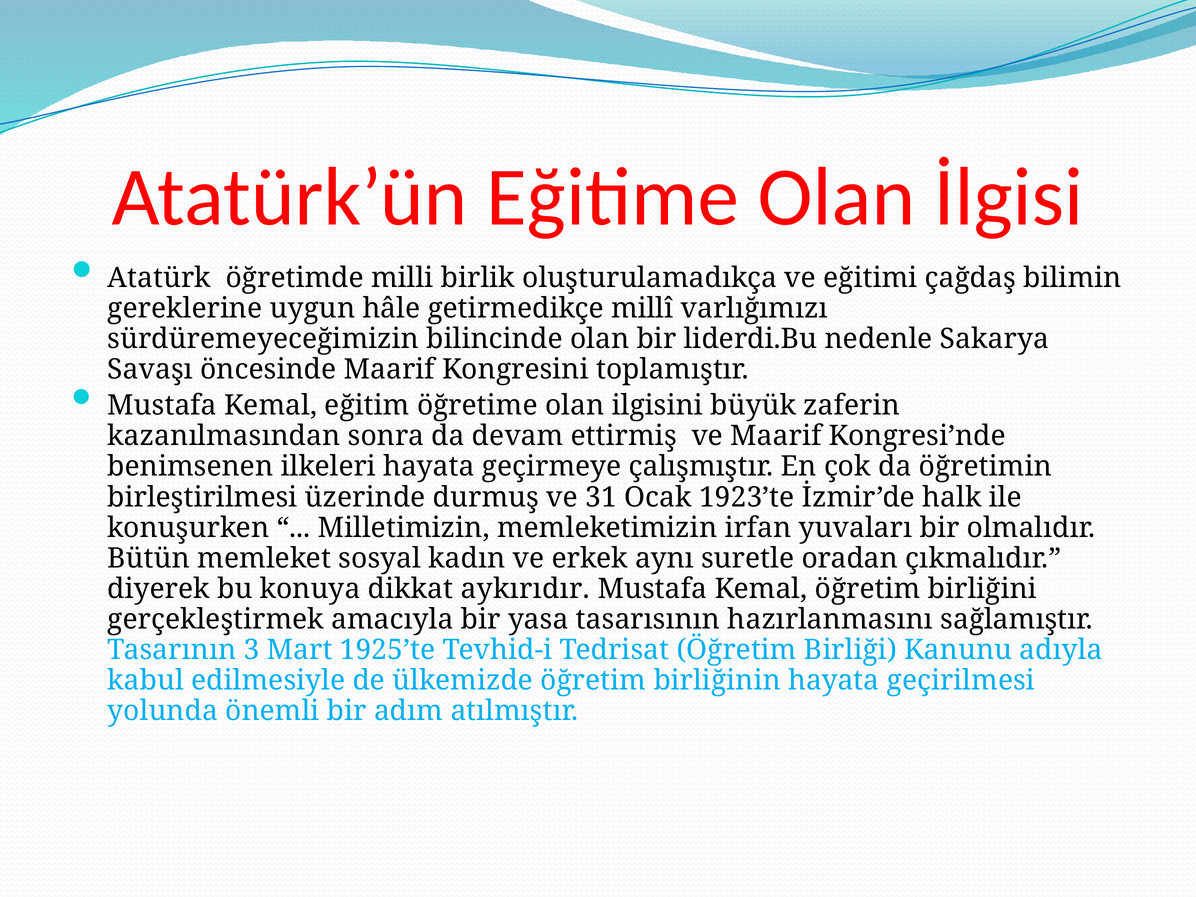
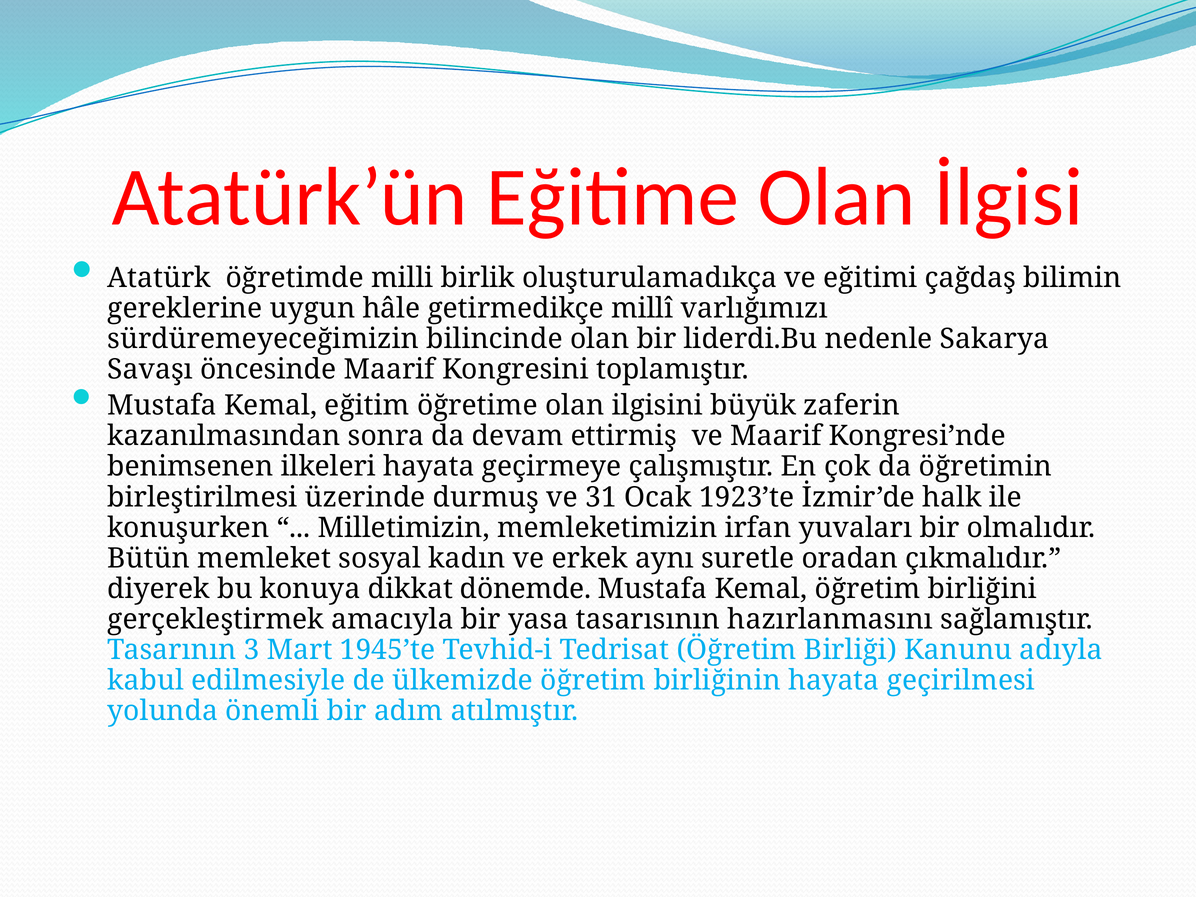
aykırıdır: aykırıdır -> dönemde (526, 589)
1925’te: 1925’te -> 1945’te (388, 650)
